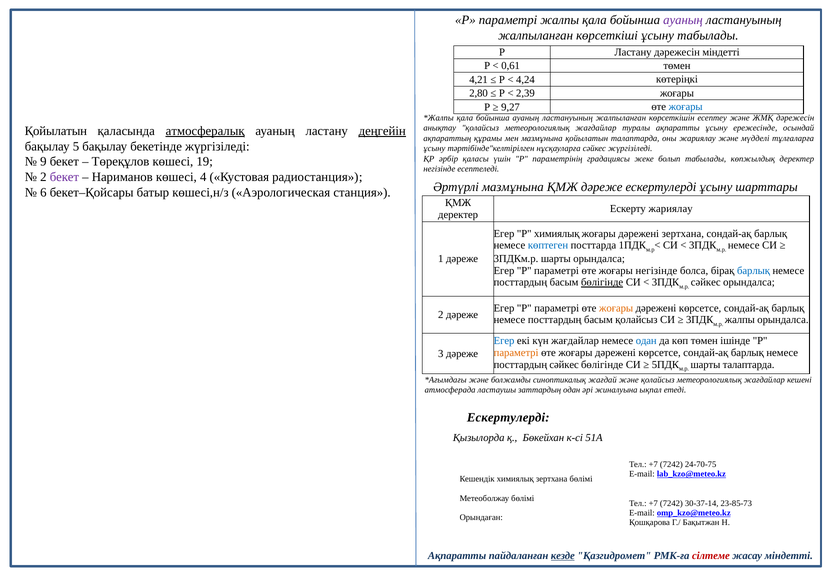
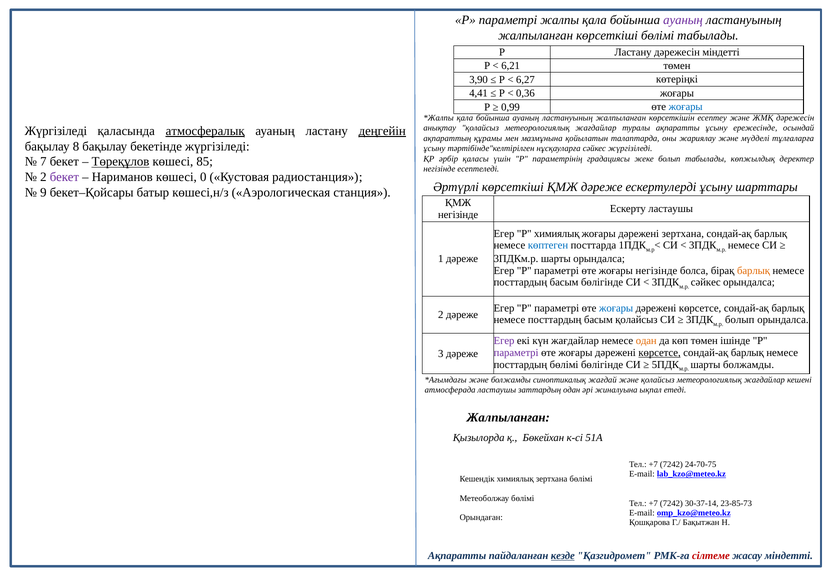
көрсеткіші ұсыну: ұсыну -> бөлімі (658, 35)
0,61: 0,61 -> 6,21 (511, 66)
4,21: 4,21 -> 3,90 (479, 80)
4,24: 4,24 -> 6,27 (525, 80)
2,80: 2,80 -> 4,41 (479, 93)
2,39: 2,39 -> 0,36 (525, 93)
9,27: 9,27 -> 0,99 (511, 107)
Қойылатын: Қойылатын -> Жүргізіледі (56, 131)
5: 5 -> 8 (76, 146)
9: 9 -> 7 (43, 162)
Төреқұлов underline: none -> present (121, 162)
19: 19 -> 85 (205, 162)
4: 4 -> 0 (203, 177)
Әртүрлі мазмұнына: мазмұнына -> көрсеткіші (513, 187)
6: 6 -> 9 (43, 192)
Ескерту жариялау: жариялау -> ластаушы (671, 209)
деректер: деректер -> негізінде (458, 215)
барлық colour: blue -> orange (754, 271)
бөлігінде underline: present -> none (602, 282)
жоғары colour: orange -> blue (616, 308)
жалпы: жалпы -> болып (740, 320)
Егер colour: blue -> purple (504, 341)
одан colour: blue -> orange (646, 341)
параметрі colour: orange -> purple (516, 353)
көрсетсе underline: none -> present (660, 353)
посттардың сәйкес: сәйкес -> бөлімі (564, 364)
шарты талаптарда: талаптарда -> болжамды (749, 364)
Ескертулерді: Ескертулерді -> Жалпыланған (508, 418)
